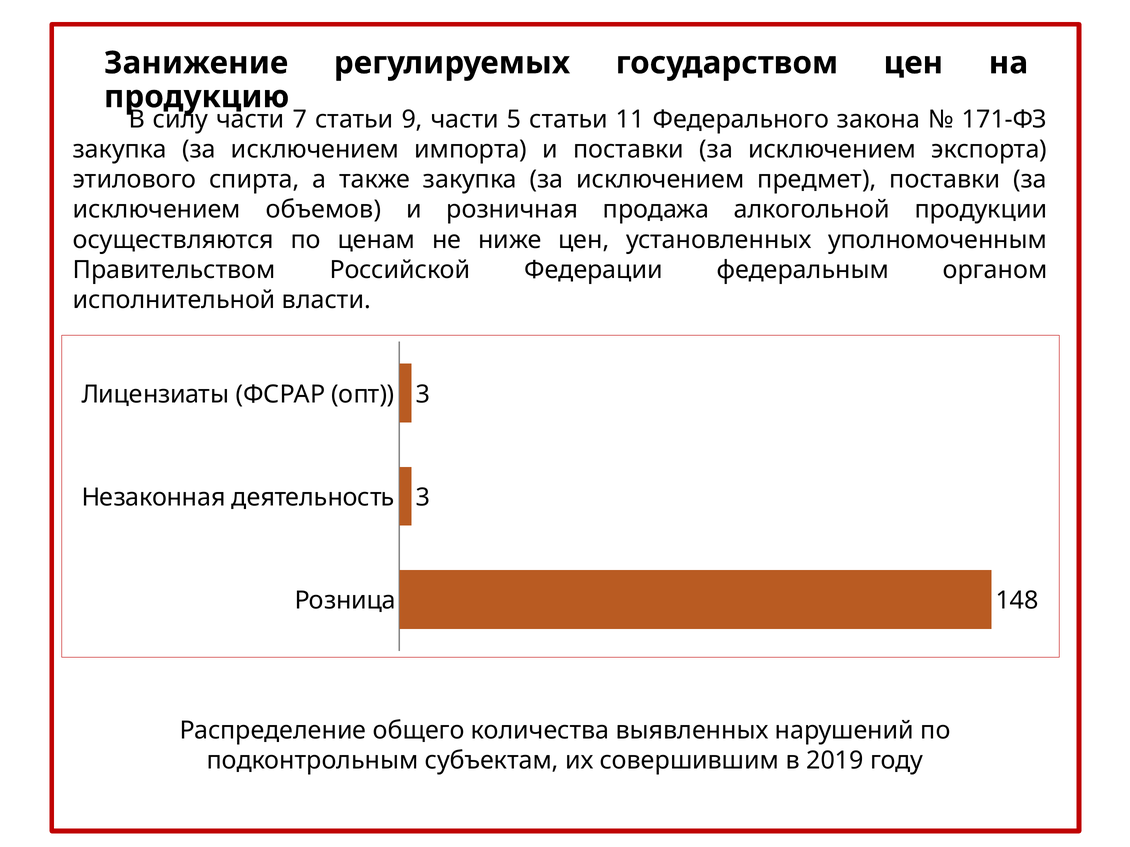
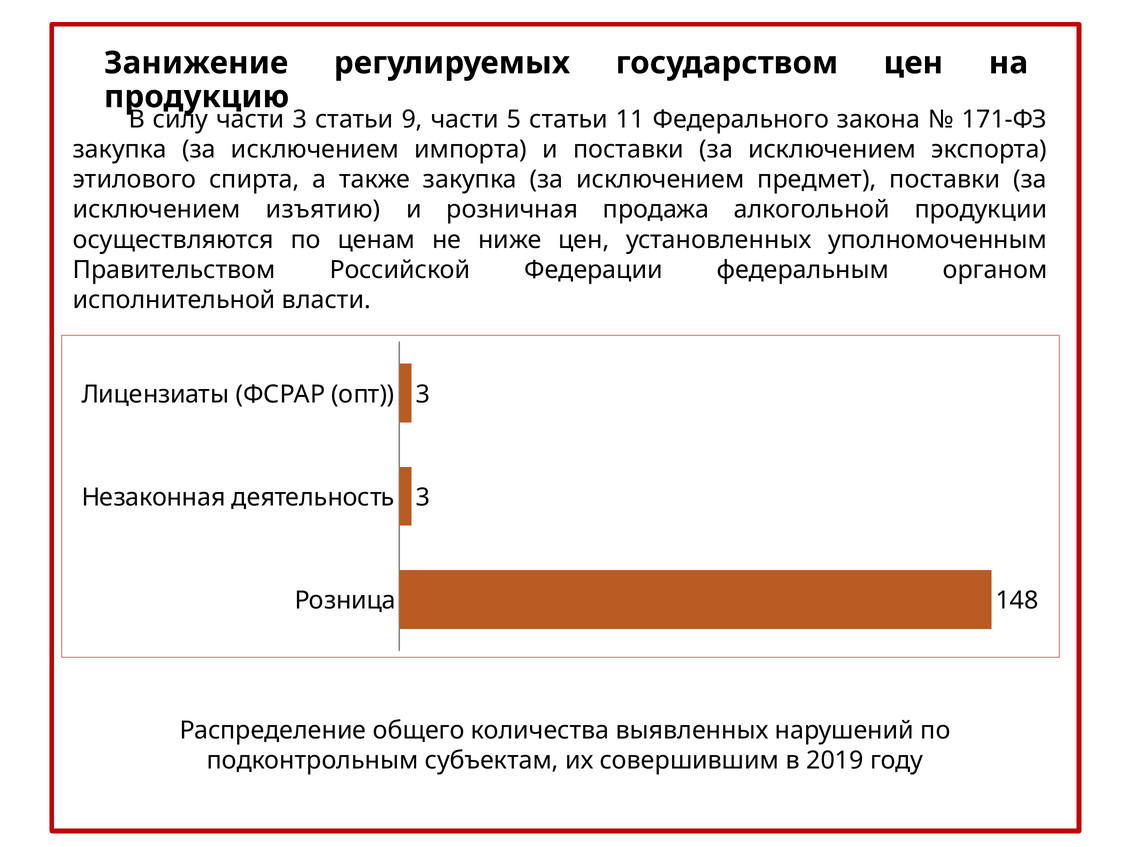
7: 7 -> 3 (300, 119)
объемов: объемов -> изъятию (323, 210)
